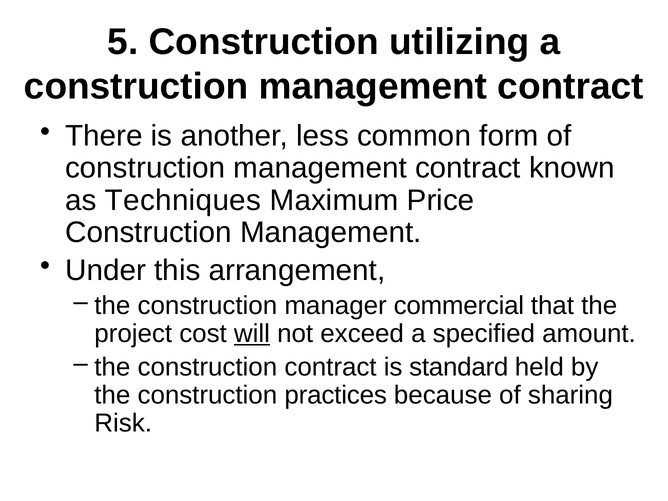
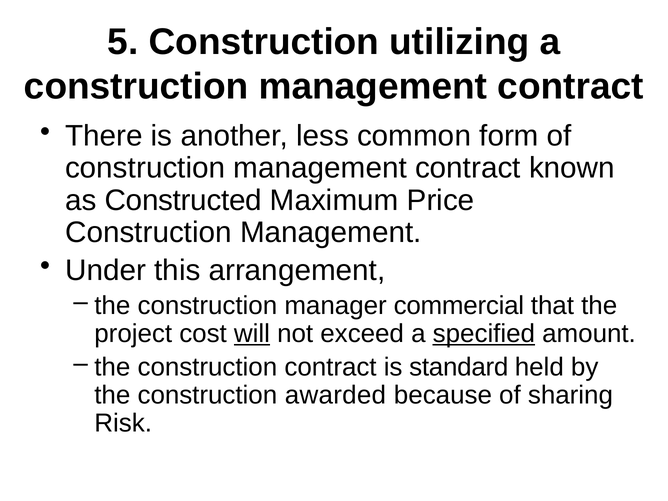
Techniques: Techniques -> Constructed (183, 200)
specified underline: none -> present (484, 334)
practices: practices -> awarded (335, 395)
